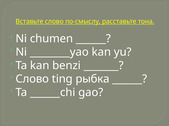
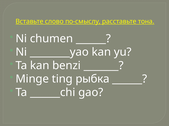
Слово: Слово -> Minge (32, 79)
